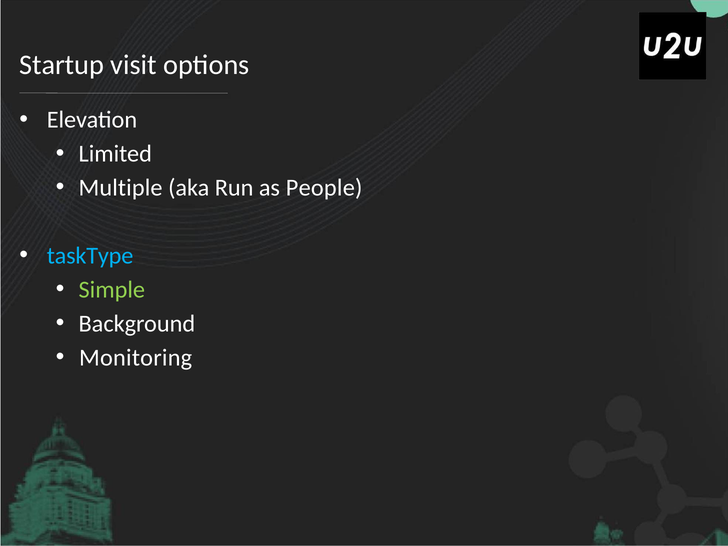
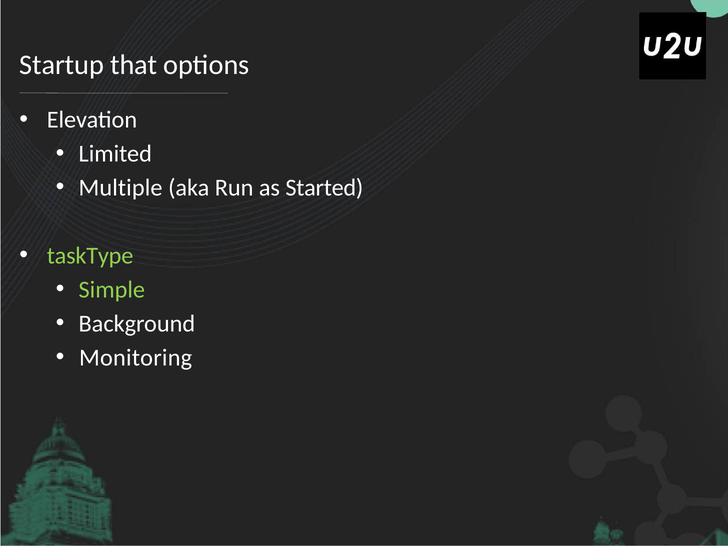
visit: visit -> that (134, 65)
People: People -> Started (324, 188)
taskType colour: light blue -> light green (90, 256)
